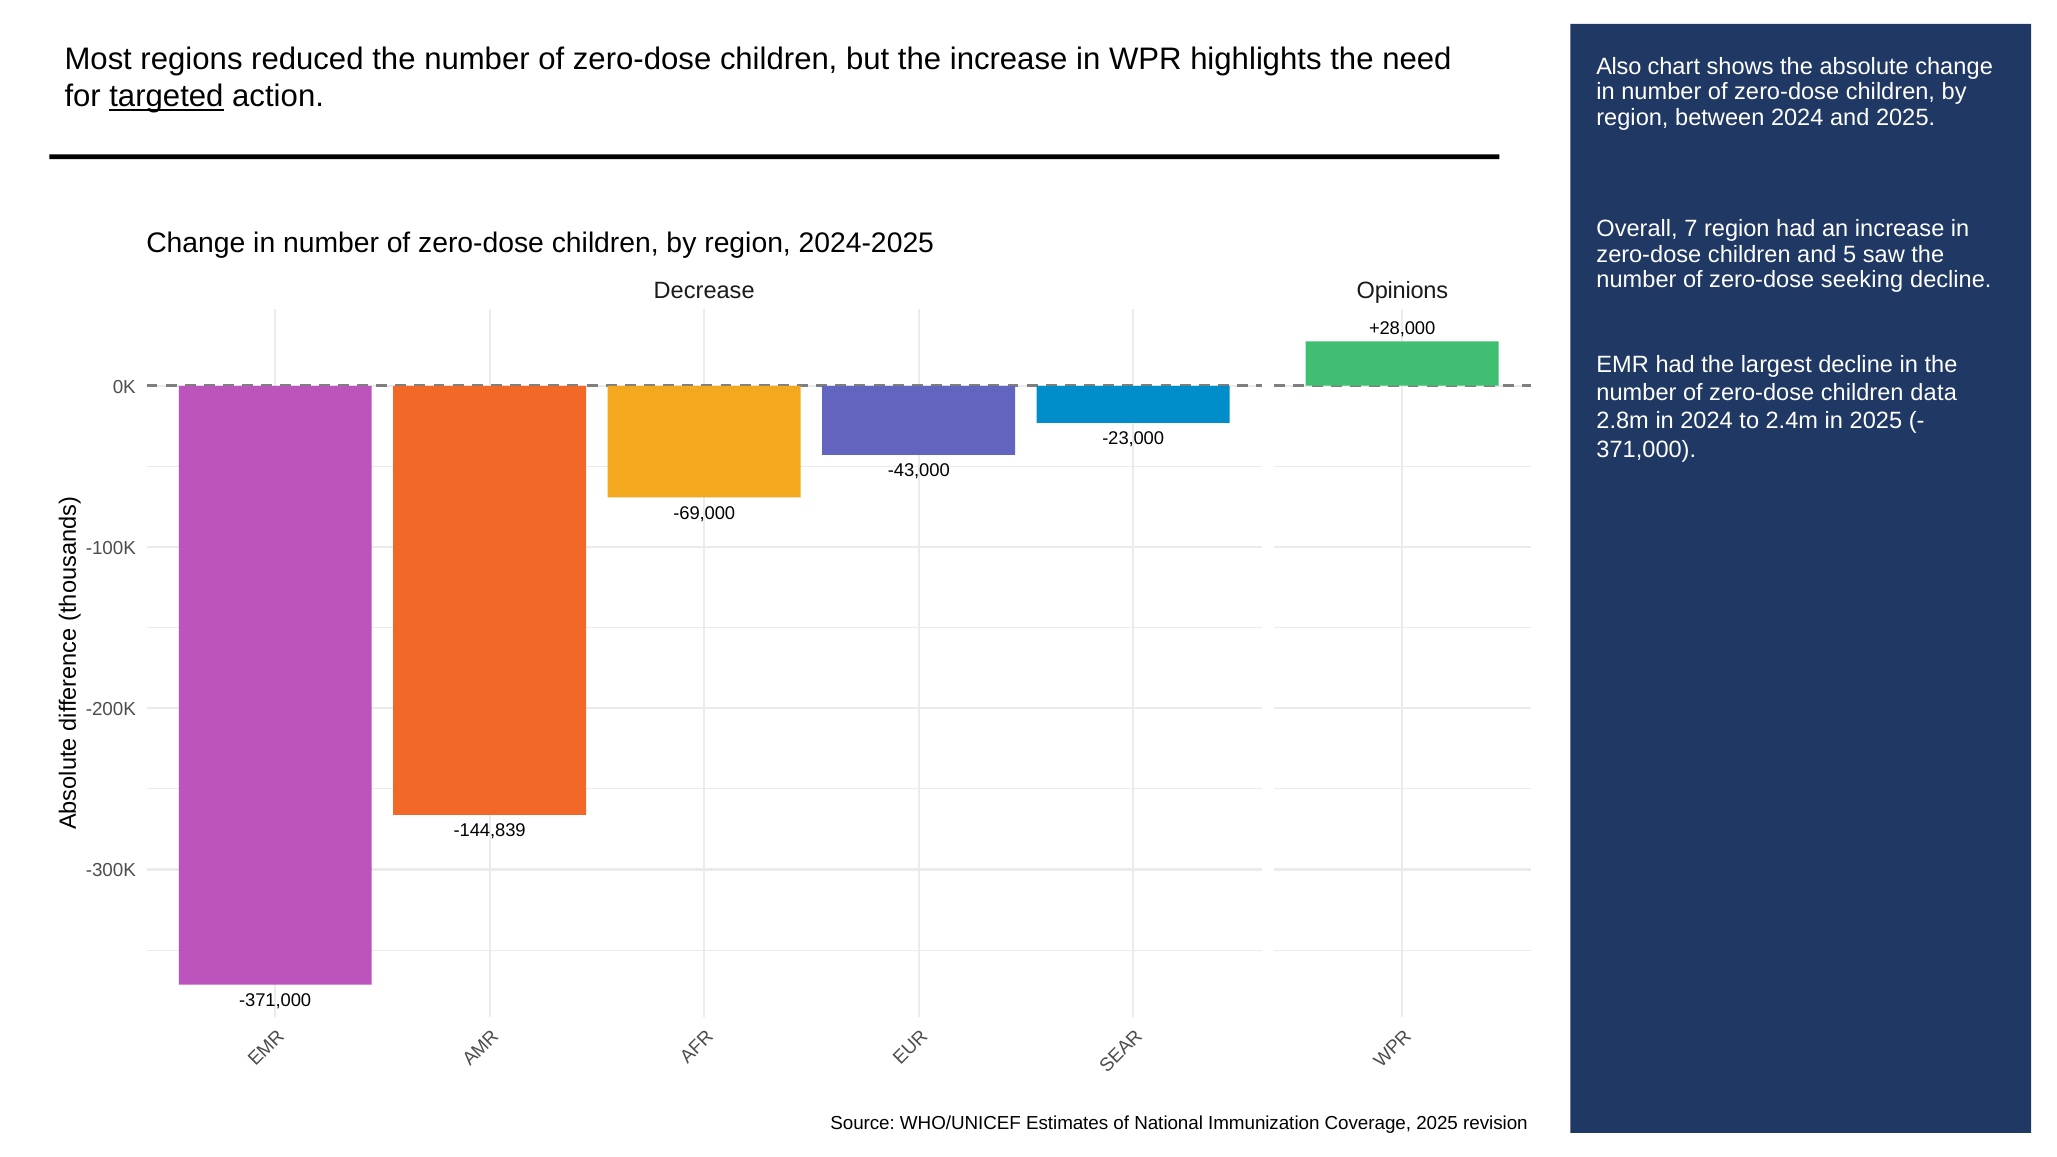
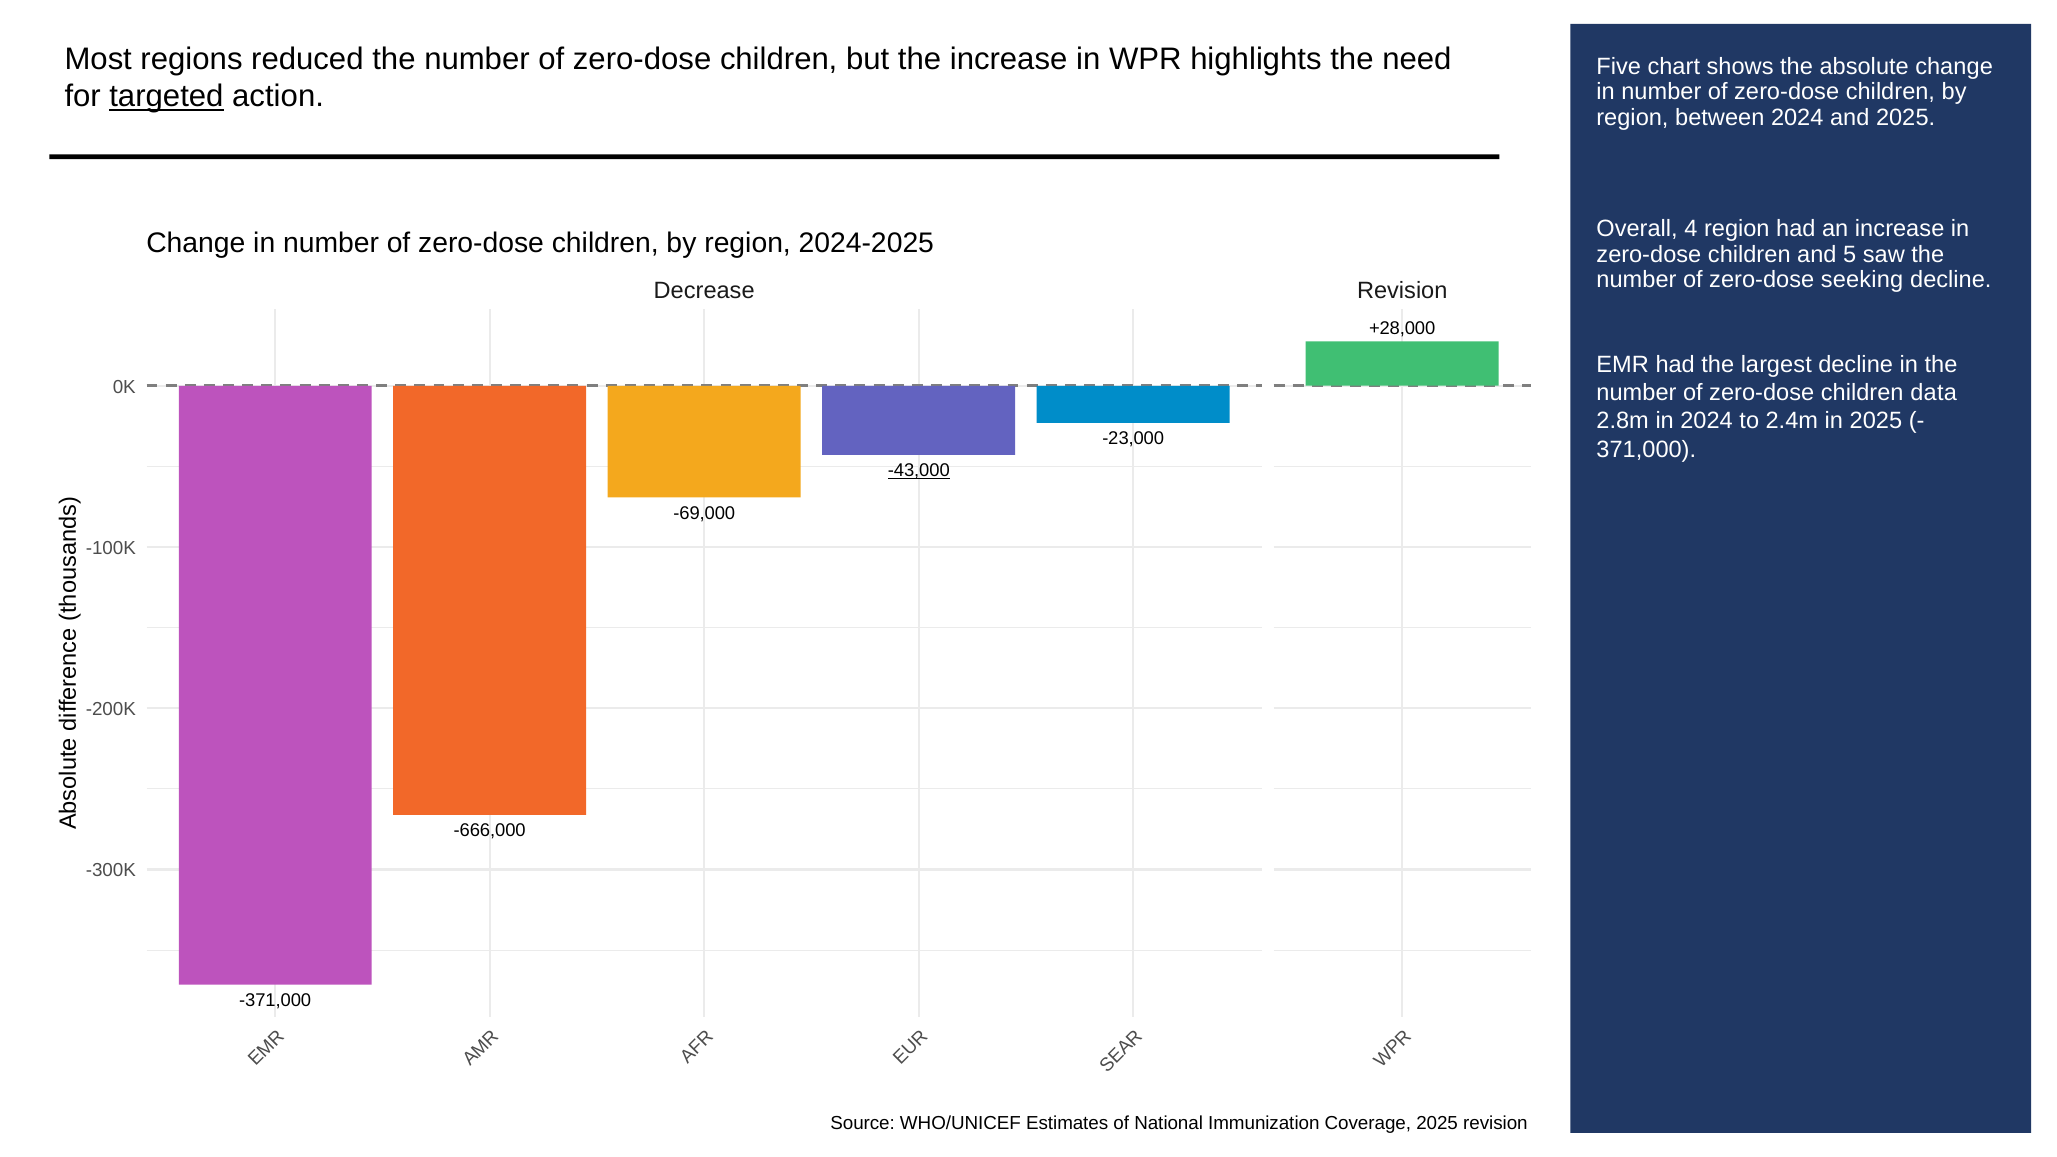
Also: Also -> Five (1619, 67)
7: 7 -> 4 (1691, 229)
Decrease Opinions: Opinions -> Revision (1402, 291)
-43,000 underline: none -> present (919, 471)
-144,839: -144,839 -> -666,000 (490, 831)
